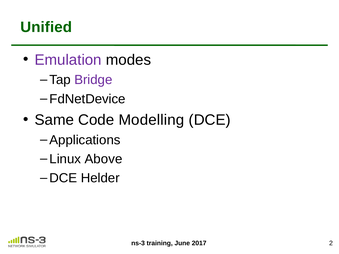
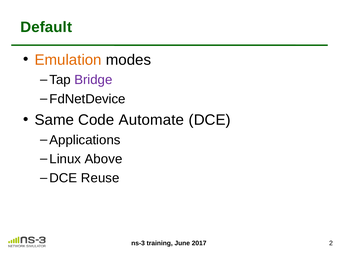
Unified: Unified -> Default (46, 27)
Emulation colour: purple -> orange (68, 60)
Modelling: Modelling -> Automate (151, 120)
Helder: Helder -> Reuse (100, 178)
